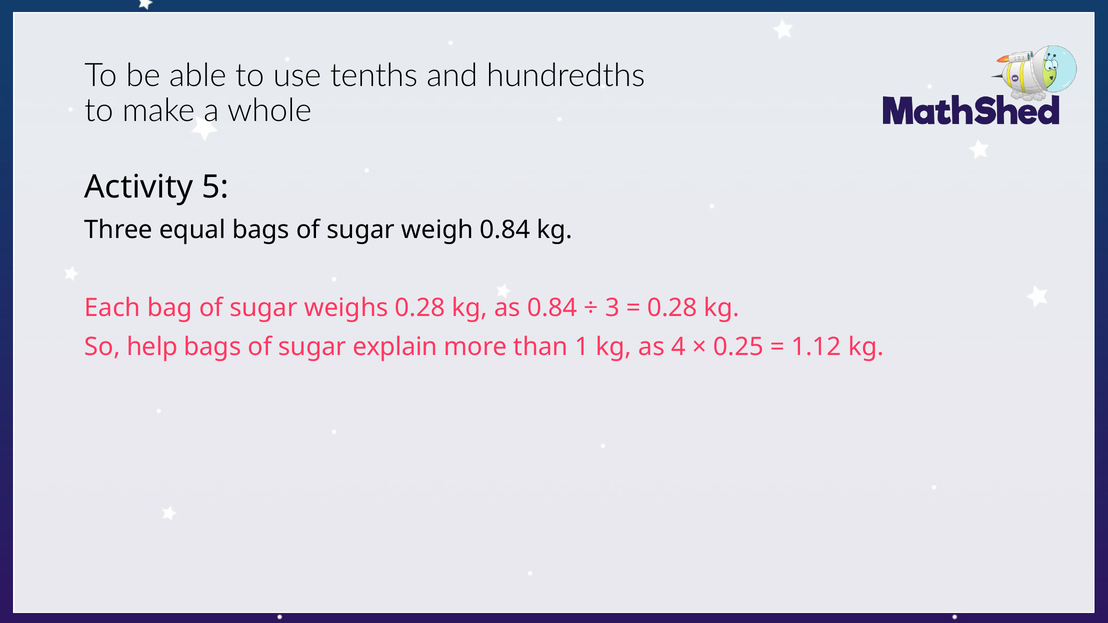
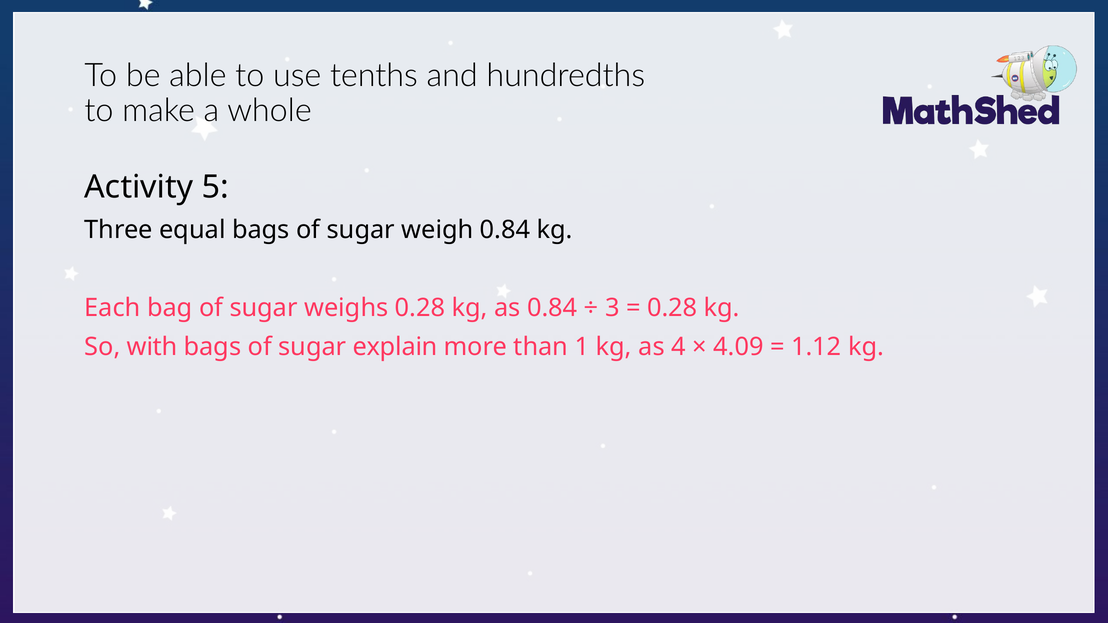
help: help -> with (152, 347)
0.25: 0.25 -> 4.09 (738, 347)
